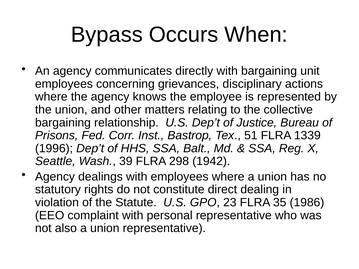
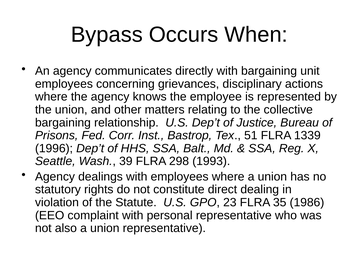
1942: 1942 -> 1993 (211, 161)
